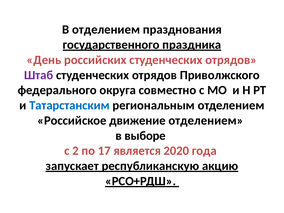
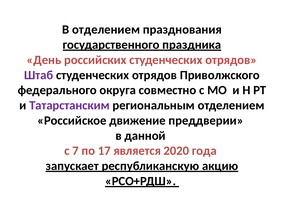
Татарстанским colour: blue -> purple (69, 105)
движение отделением: отделением -> преддверии (206, 121)
выборе: выборе -> данной (145, 136)
2: 2 -> 7 (76, 151)
